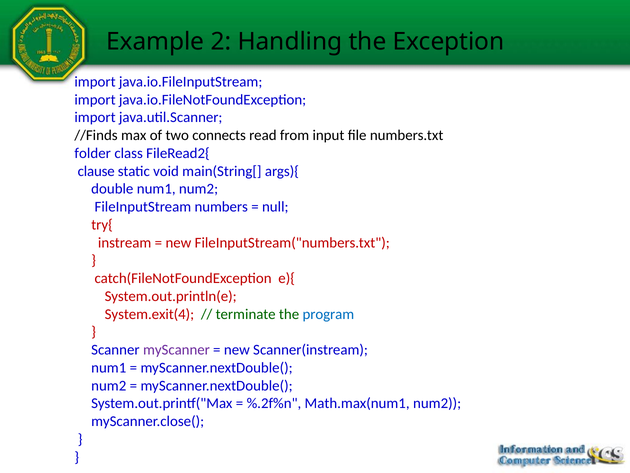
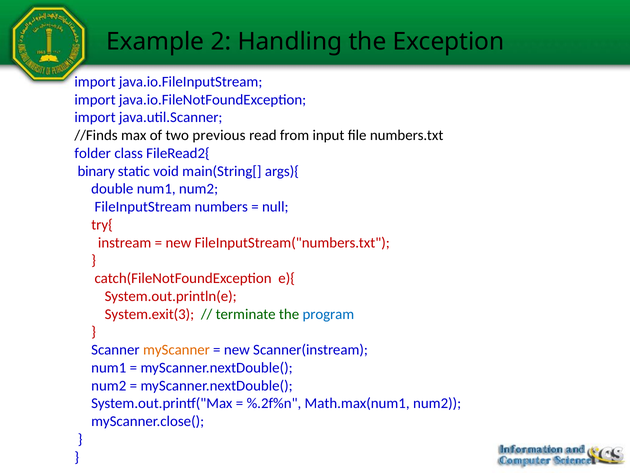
connects: connects -> previous (219, 135)
clause: clause -> binary (96, 171)
System.exit(4: System.exit(4 -> System.exit(3 (149, 314)
myScanner colour: purple -> orange (176, 350)
